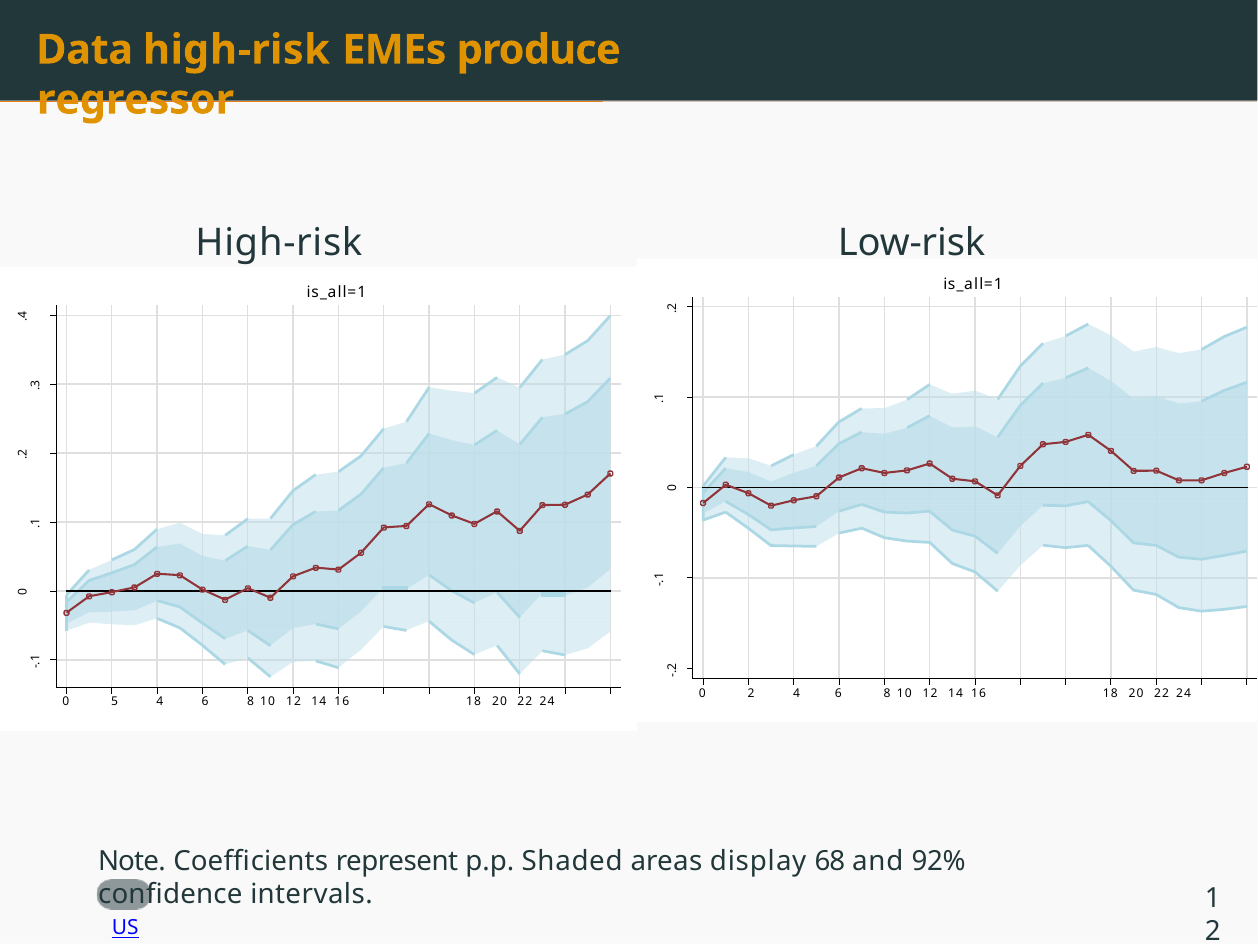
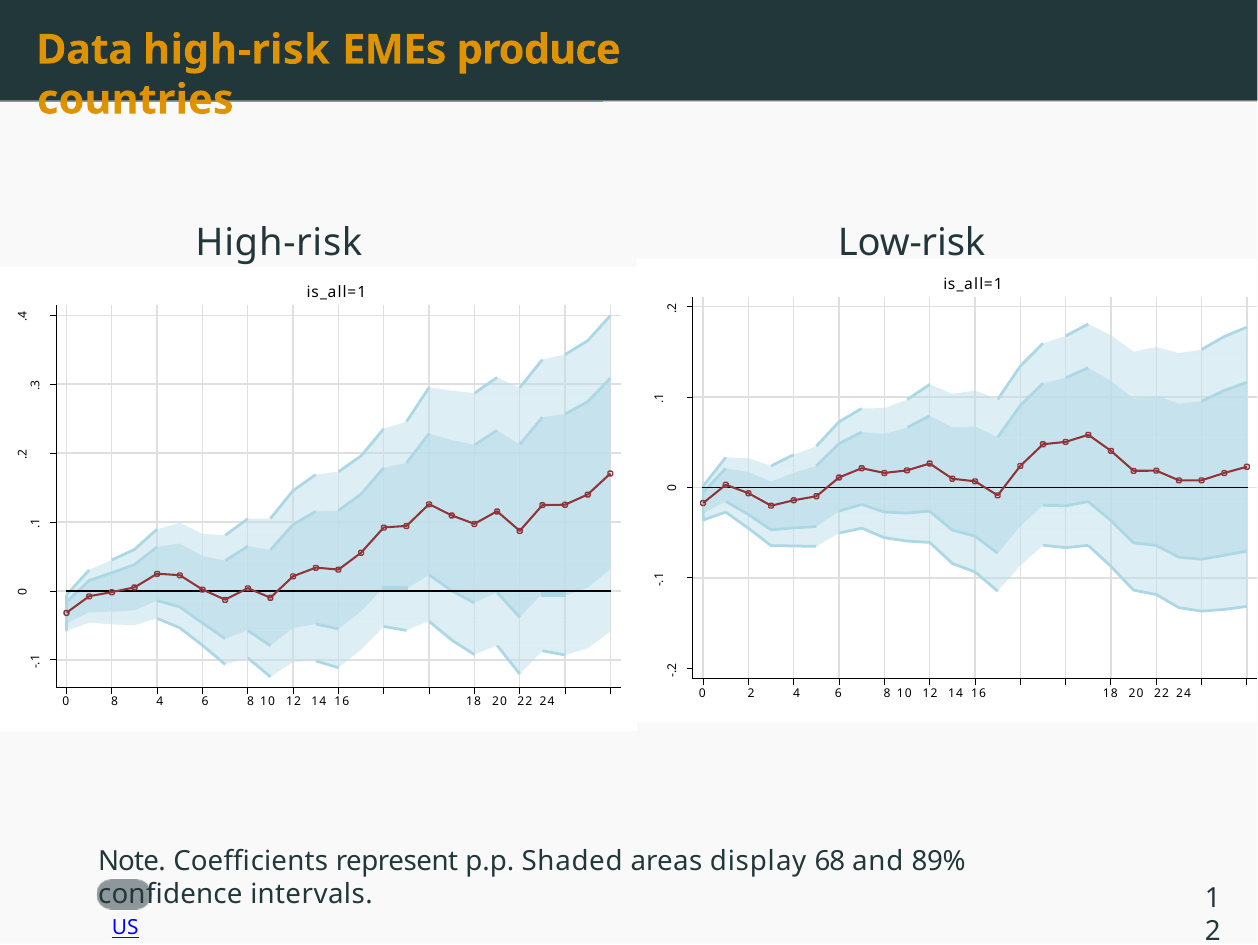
regressor: regressor -> countries (135, 100)
0 5: 5 -> 8 (115, 701)
92%: 92% -> 89% (939, 861)
